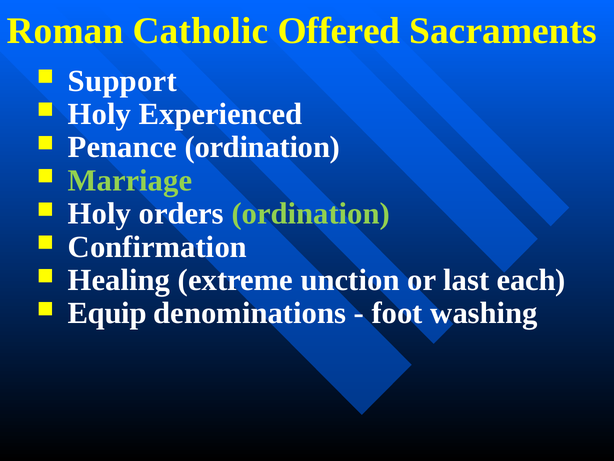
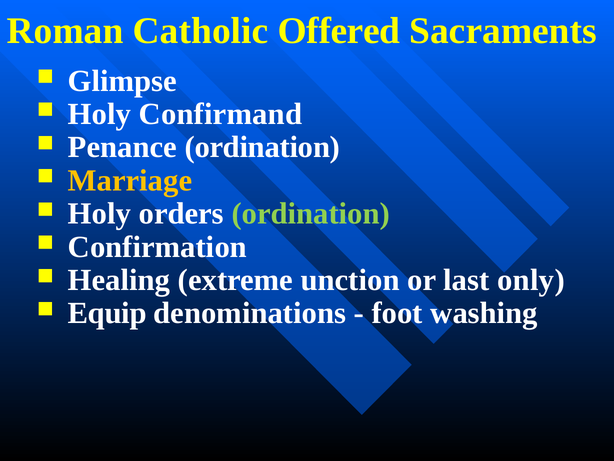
Support: Support -> Glimpse (122, 81)
Experienced: Experienced -> Confirmand (220, 114)
Marriage colour: light green -> yellow (130, 180)
each: each -> only (531, 280)
